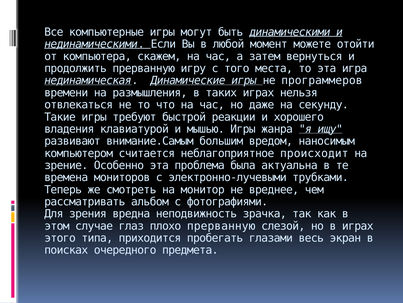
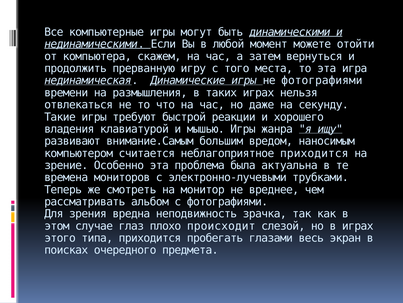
не программеров: программеров -> фотографиями (322, 80)
неблагоприятное происходит: происходит -> приходится (314, 153)
плохо прерванную: прерванную -> происходит (221, 225)
